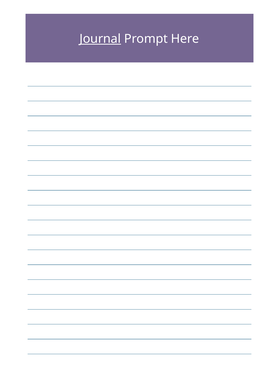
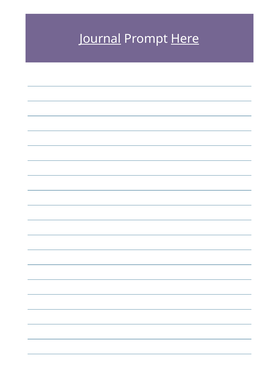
Here underline: none -> present (185, 39)
